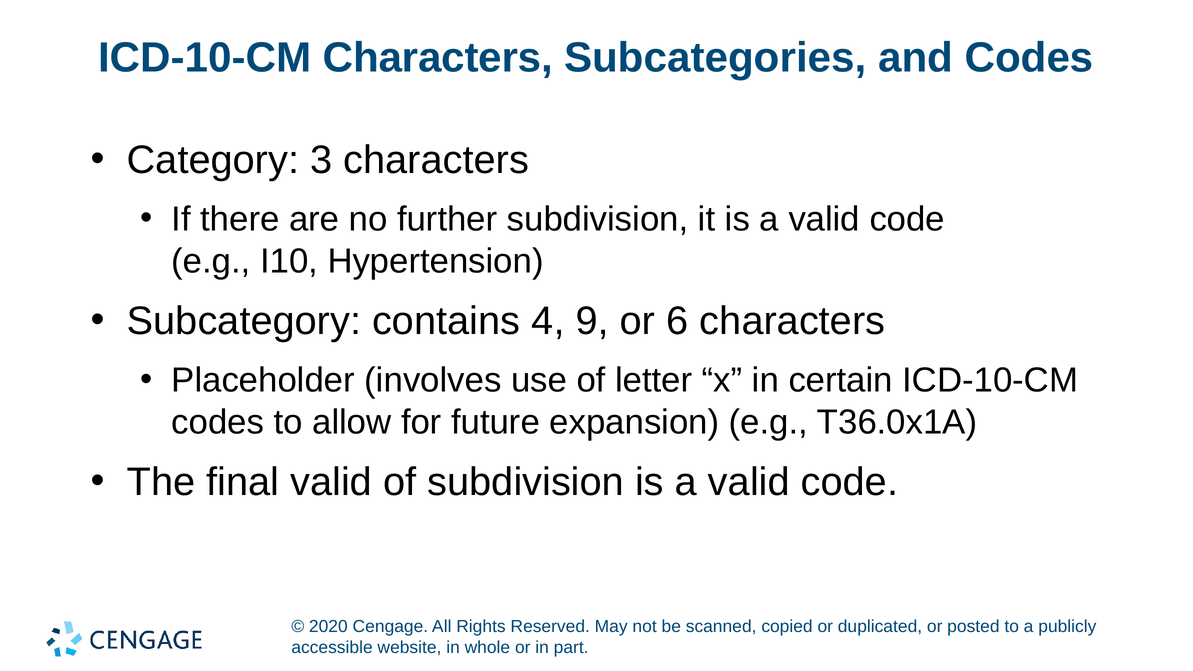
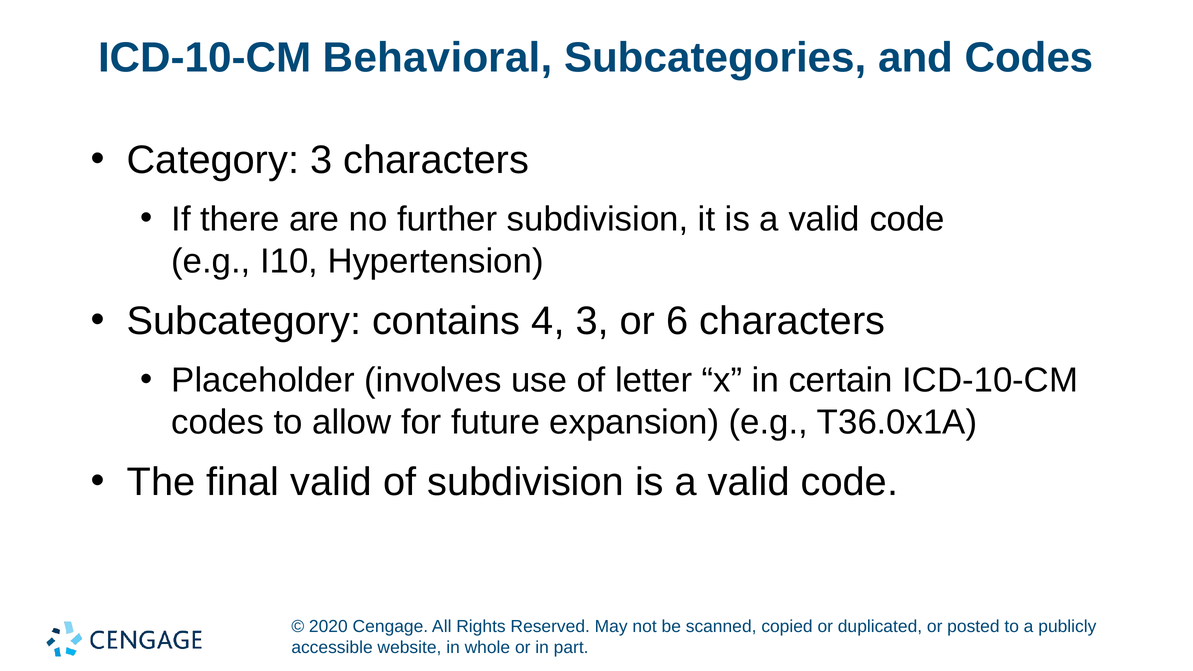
ICD-10-CM Characters: Characters -> Behavioral (438, 58)
4 9: 9 -> 3 (592, 321)
